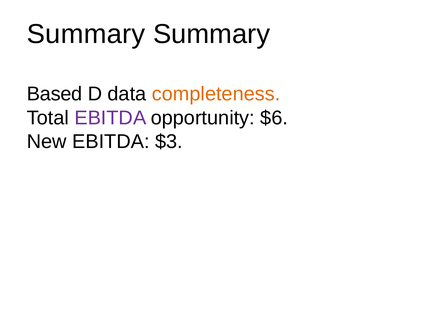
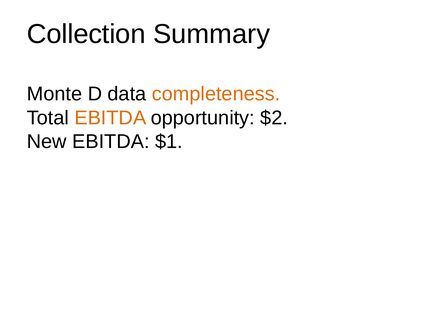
Summary: Summary -> Collection (86, 34)
Based: Based -> Monte (54, 94)
EBITDA colour: purple -> orange (110, 118)
$6: $6 -> $2 (274, 118)
$3: $3 -> $1 (169, 142)
